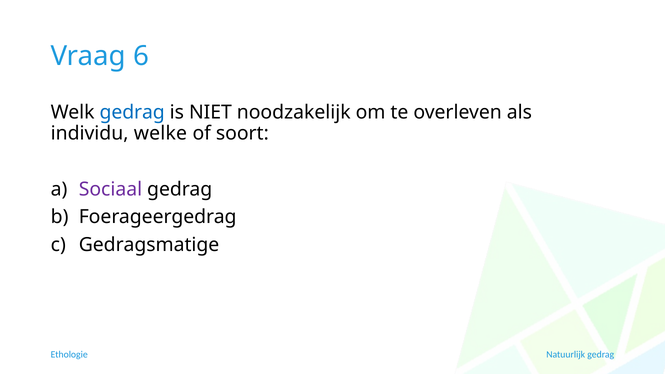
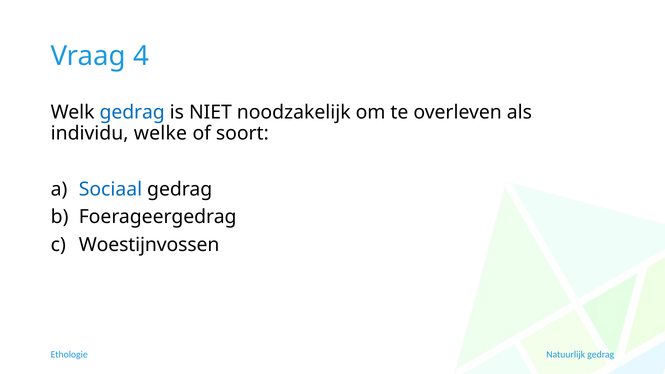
6: 6 -> 4 (141, 56)
Sociaal colour: purple -> blue (110, 189)
Gedragsmatige: Gedragsmatige -> Woestijnvossen (149, 245)
